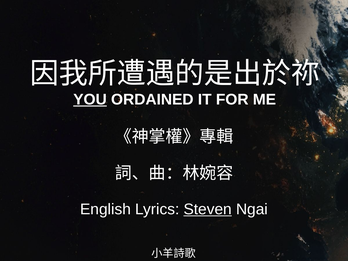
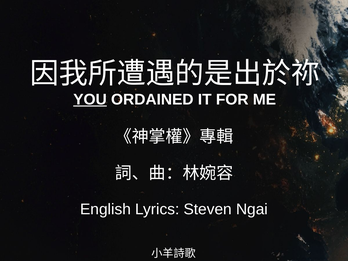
Steven underline: present -> none (208, 209)
